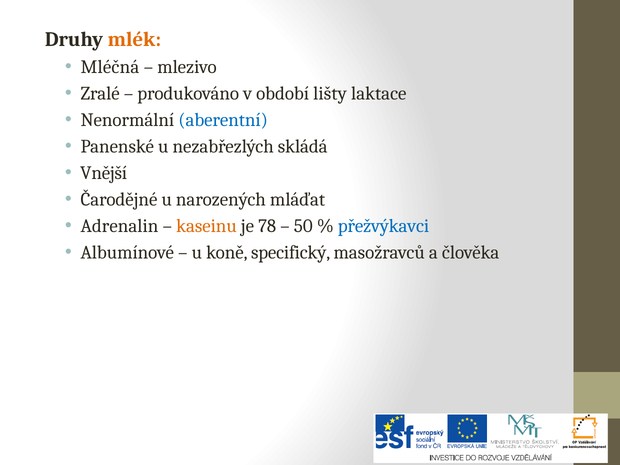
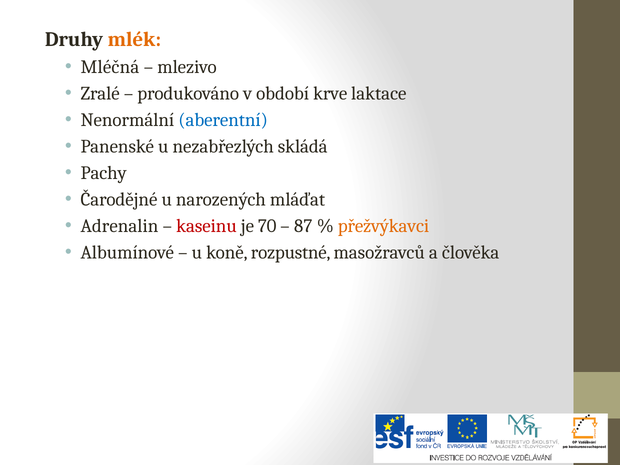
lišty: lišty -> krve (330, 93)
Vnější: Vnější -> Pachy (104, 173)
kaseinu colour: orange -> red (206, 226)
78: 78 -> 70 (267, 226)
50: 50 -> 87 (303, 226)
přežvýkavci colour: blue -> orange (384, 226)
specifický: specifický -> rozpustné (291, 252)
